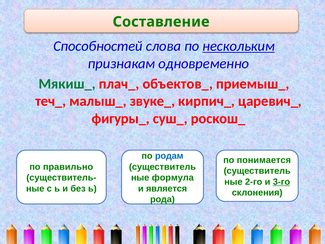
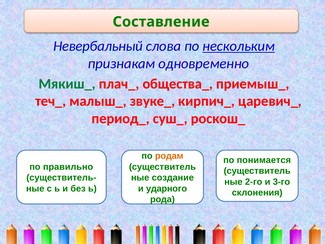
Способностей: Способностей -> Невербальный (98, 46)
объектов_: объектов_ -> общества_ (178, 84)
фигуры_: фигуры_ -> период_ (121, 118)
родам colour: blue -> orange (169, 156)
формула: формула -> создание (173, 178)
3-го underline: present -> none (281, 182)
является: является -> ударного (167, 188)
